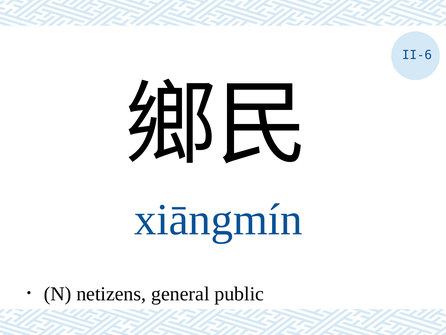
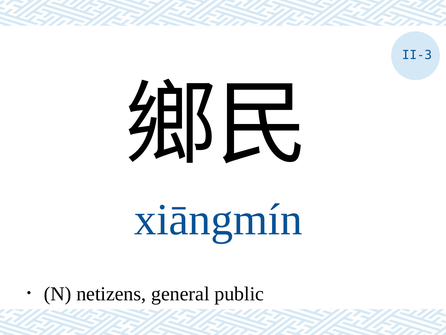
II-6: II-6 -> II-3 (417, 55)
